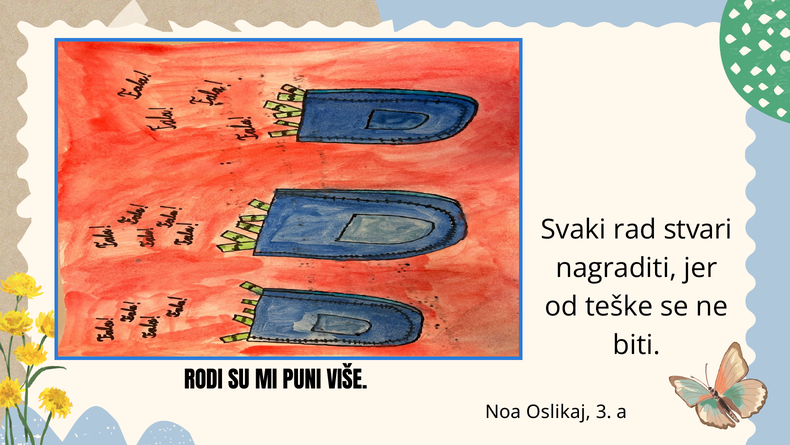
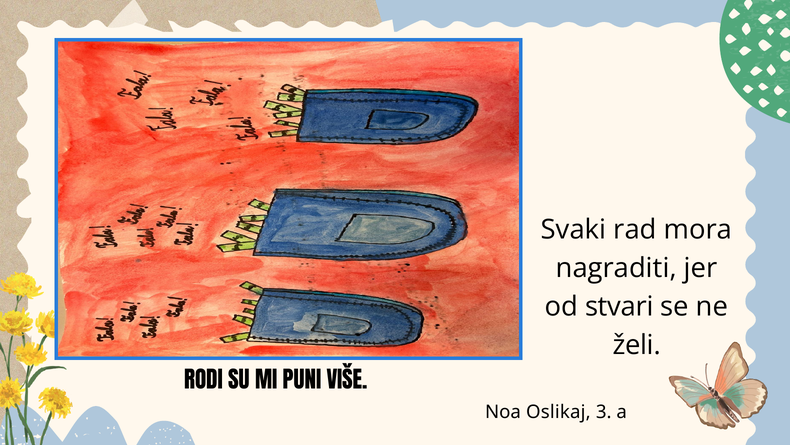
stvari: stvari -> mora (698, 229)
teške: teške -> stvari (619, 306)
biti: biti -> želi (637, 345)
